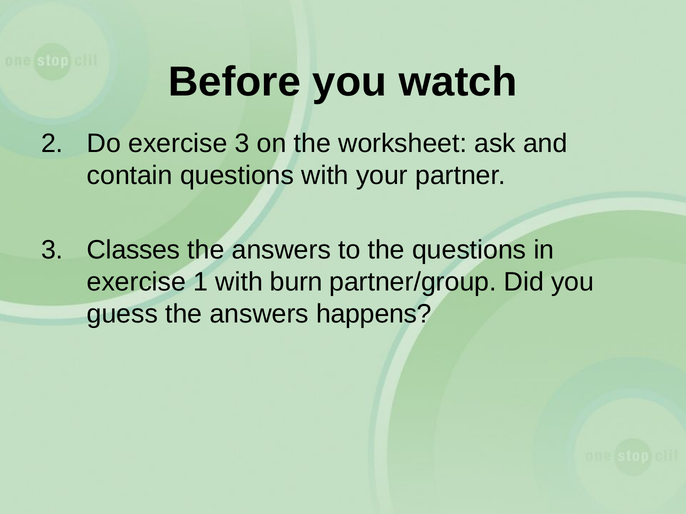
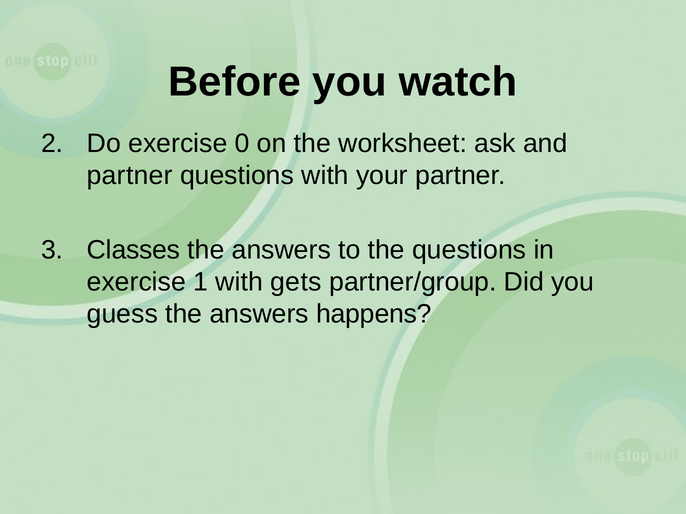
exercise 3: 3 -> 0 (242, 143)
contain: contain -> partner (130, 176)
burn: burn -> gets (296, 282)
